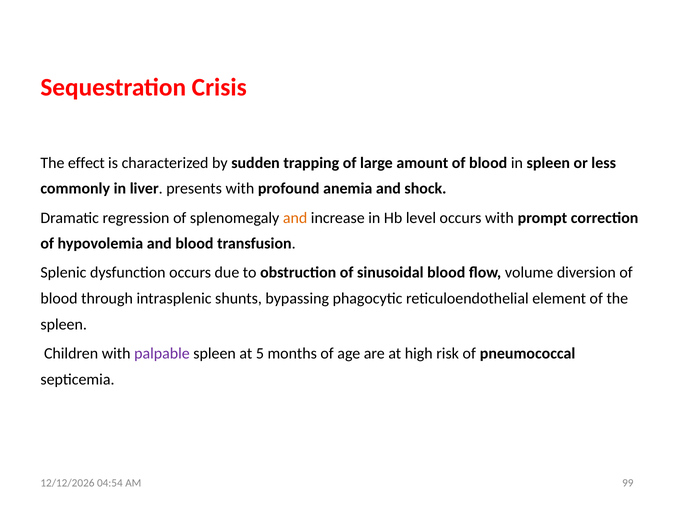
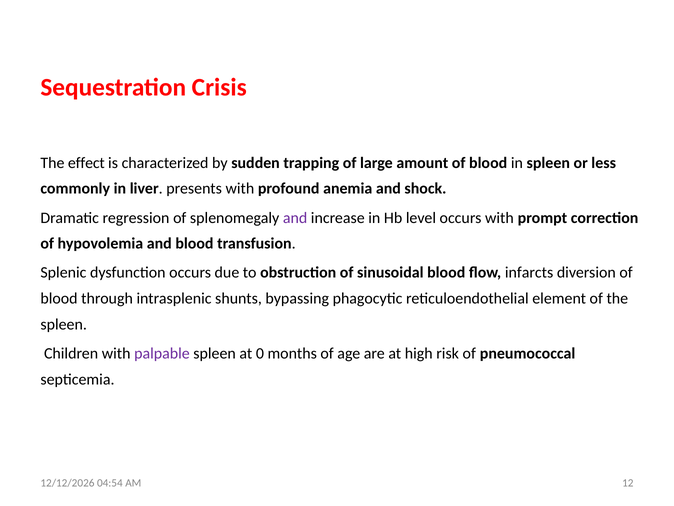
and colour: orange -> purple (295, 218)
volume: volume -> infarcts (529, 272)
5: 5 -> 0 (260, 353)
99: 99 -> 12 (628, 483)
